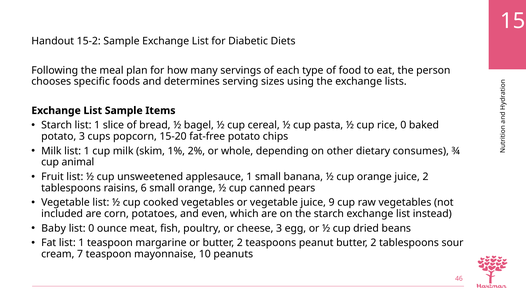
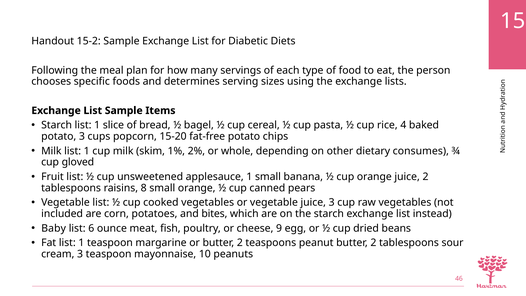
rice 0: 0 -> 4 (403, 125)
animal: animal -> gloved (78, 162)
6: 6 -> 8 (144, 188)
juice 9: 9 -> 3 (332, 202)
even: even -> bites (214, 214)
list 0: 0 -> 6 (91, 228)
cheese 3: 3 -> 9 (279, 228)
cream 7: 7 -> 3 (80, 254)
